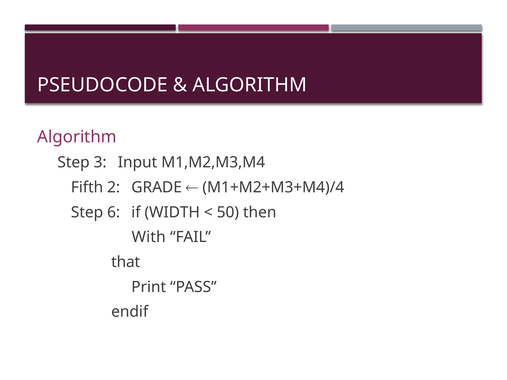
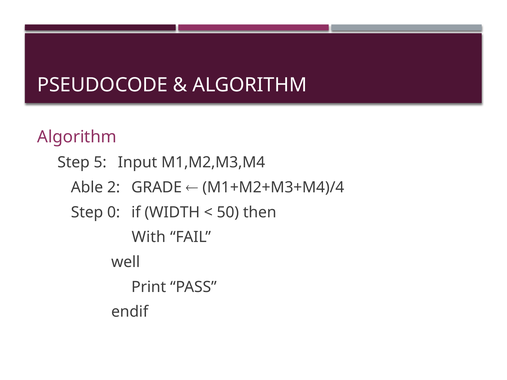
3: 3 -> 5 (100, 163)
Fifth: Fifth -> Able (87, 187)
6: 6 -> 0 (114, 212)
that: that -> well (126, 262)
